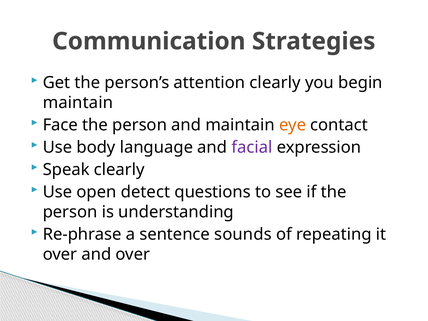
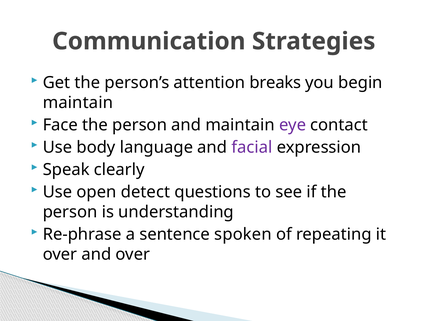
attention clearly: clearly -> breaks (275, 83)
eye colour: orange -> purple (293, 125)
sounds: sounds -> spoken (243, 234)
